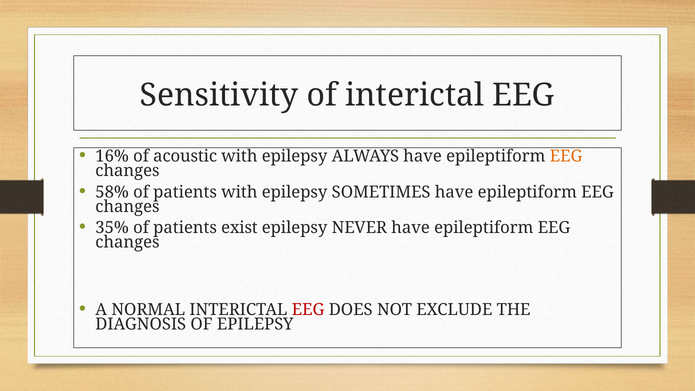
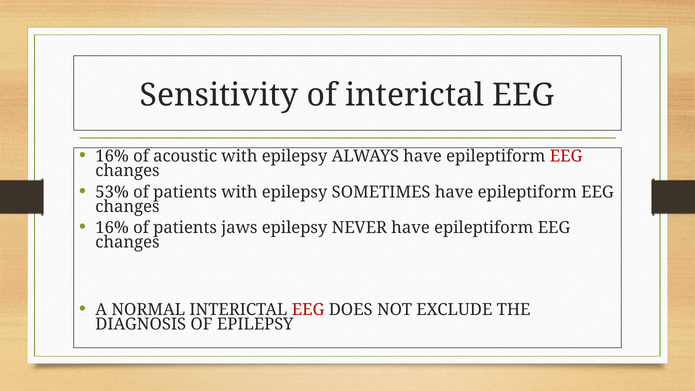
EEG colour: orange -> red (566, 156)
58%: 58% -> 53% (112, 192)
35%: 35% -> 16% (112, 228)
exist: exist -> jaws (239, 228)
